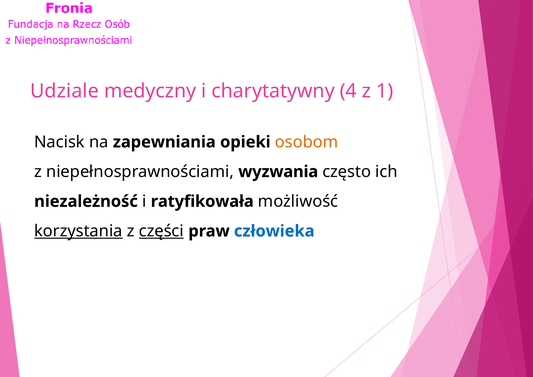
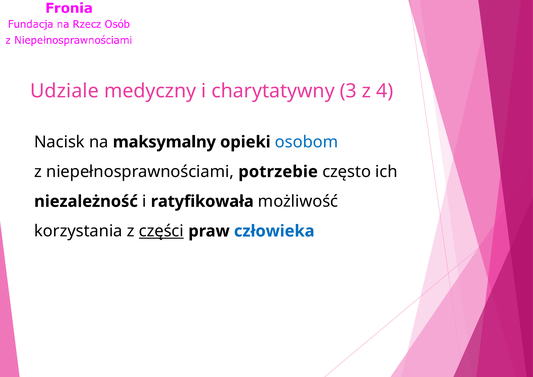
4: 4 -> 3 (348, 91)
1: 1 -> 4 (385, 91)
zapewniania: zapewniania -> maksymalny (164, 142)
osobom colour: orange -> blue (307, 142)
wyzwania: wyzwania -> potrzebie (278, 172)
korzystania underline: present -> none (78, 231)
